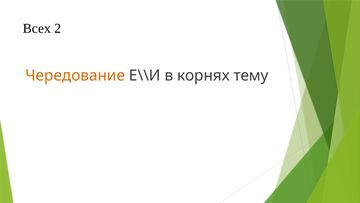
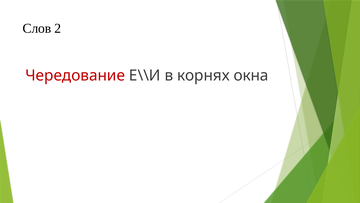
Всех: Всех -> Слов (37, 28)
Чередование colour: orange -> red (75, 75)
тему: тему -> окна (251, 75)
